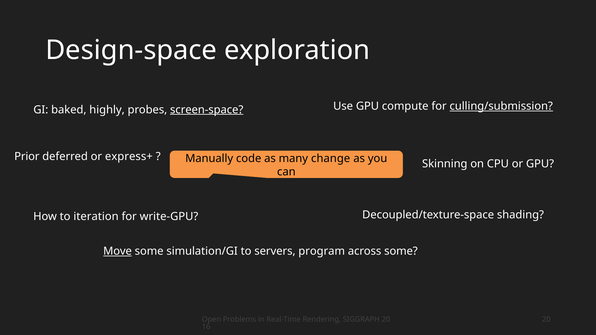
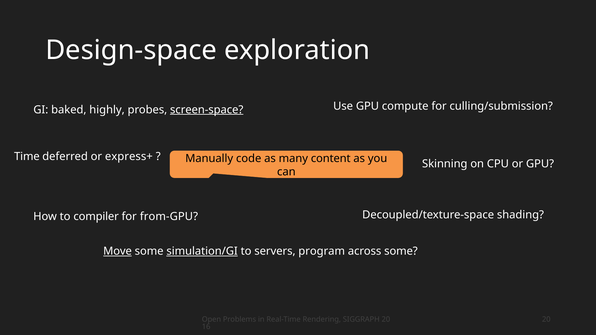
culling/submission underline: present -> none (501, 106)
Prior: Prior -> Time (27, 157)
change: change -> content (331, 158)
iteration: iteration -> compiler (96, 217)
write-GPU: write-GPU -> from-GPU (169, 217)
simulation/GI underline: none -> present (202, 251)
